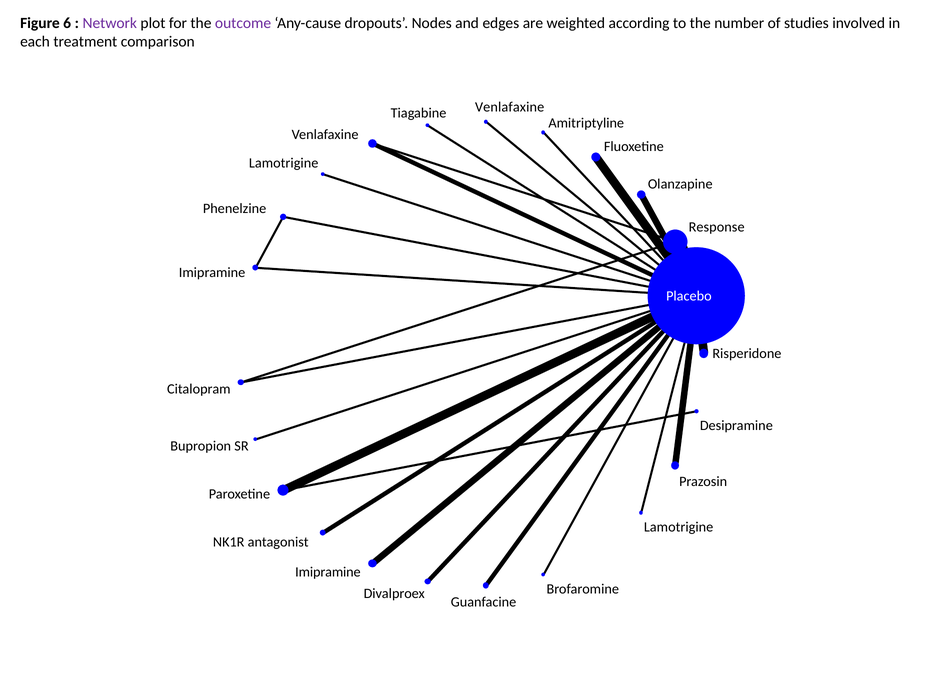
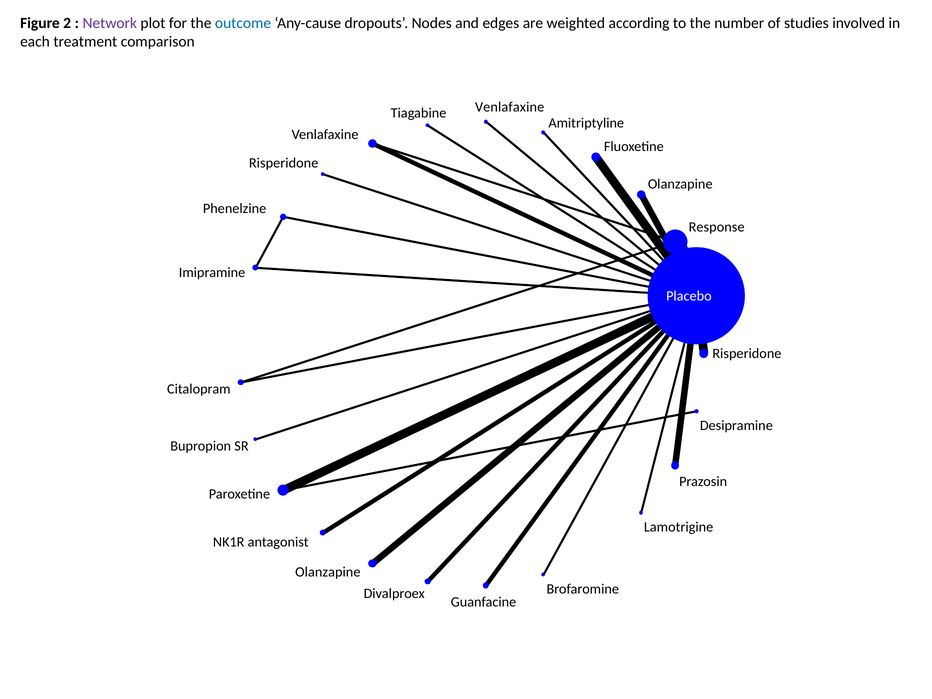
6: 6 -> 2 (67, 23)
outcome colour: purple -> blue (243, 23)
Lamotrigine: Lamotrigine -> Risperidone (284, 163)
Imipramine: Imipramine -> Olanzapine (328, 572)
